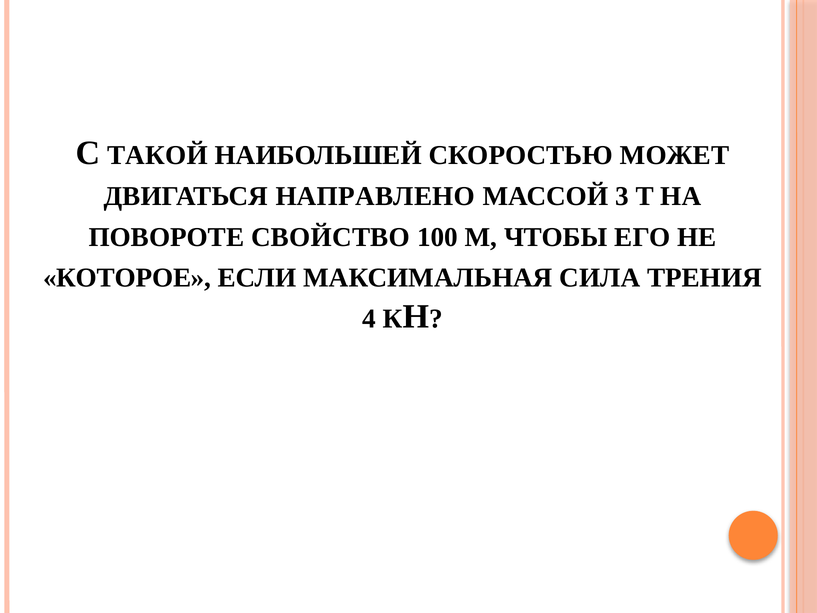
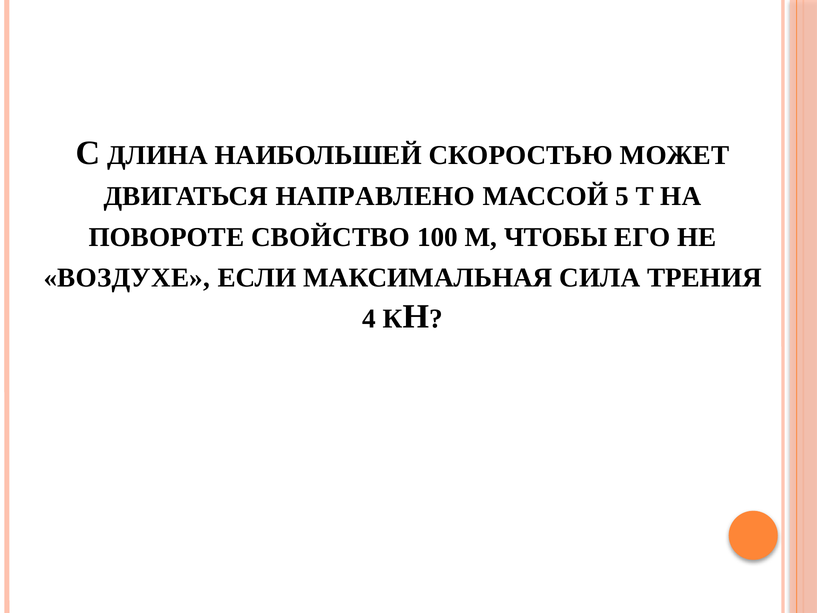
ТАКОЙ: ТАКОЙ -> ДЛИНА (158, 155)
3: 3 -> 5 (622, 196)
КОТОРОЕ: КОТОРОЕ -> ВОЗДУХЕ (127, 278)
